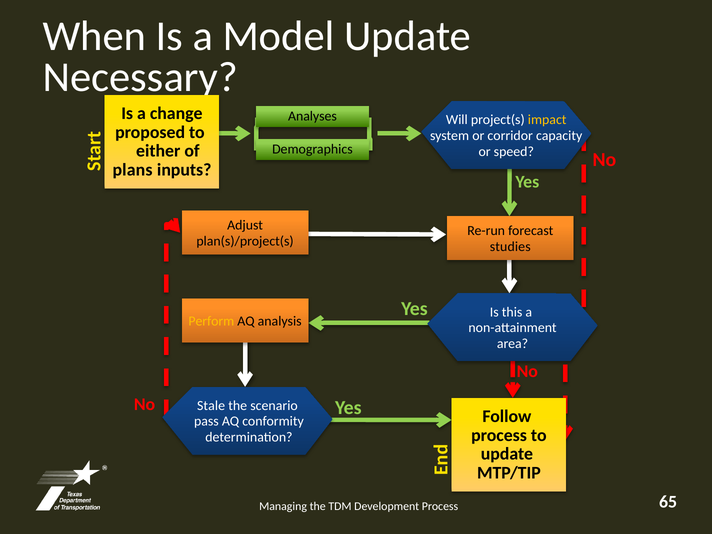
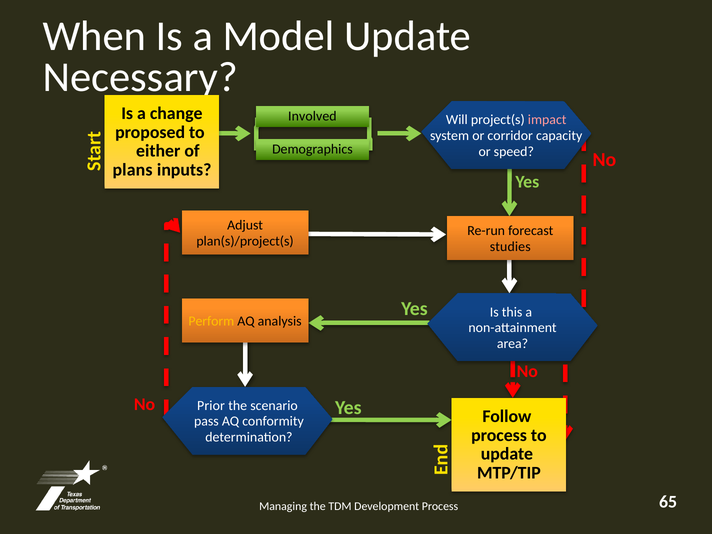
Analyses: Analyses -> Involved (312, 116)
impact colour: yellow -> pink (547, 120)
Stale: Stale -> Prior (211, 406)
